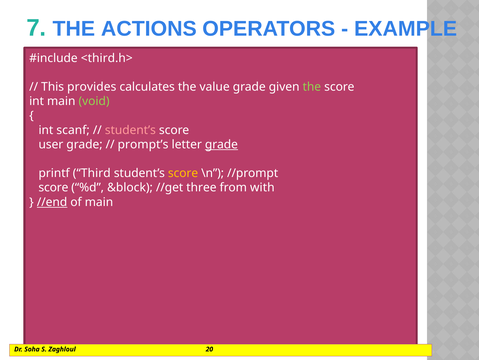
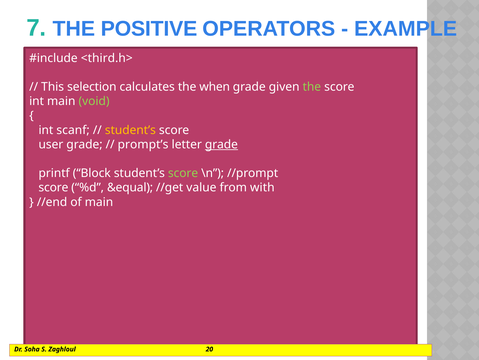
ACTIONS: ACTIONS -> POSITIVE (149, 29)
provides: provides -> selection (92, 87)
value: value -> when (215, 87)
student’s colour: pink -> yellow (130, 130)
Third: Third -> Block (92, 173)
score colour: yellow -> light green (183, 173)
&block: &block -> &equal (130, 187)
three: three -> value (201, 187)
//end underline: present -> none (52, 202)
